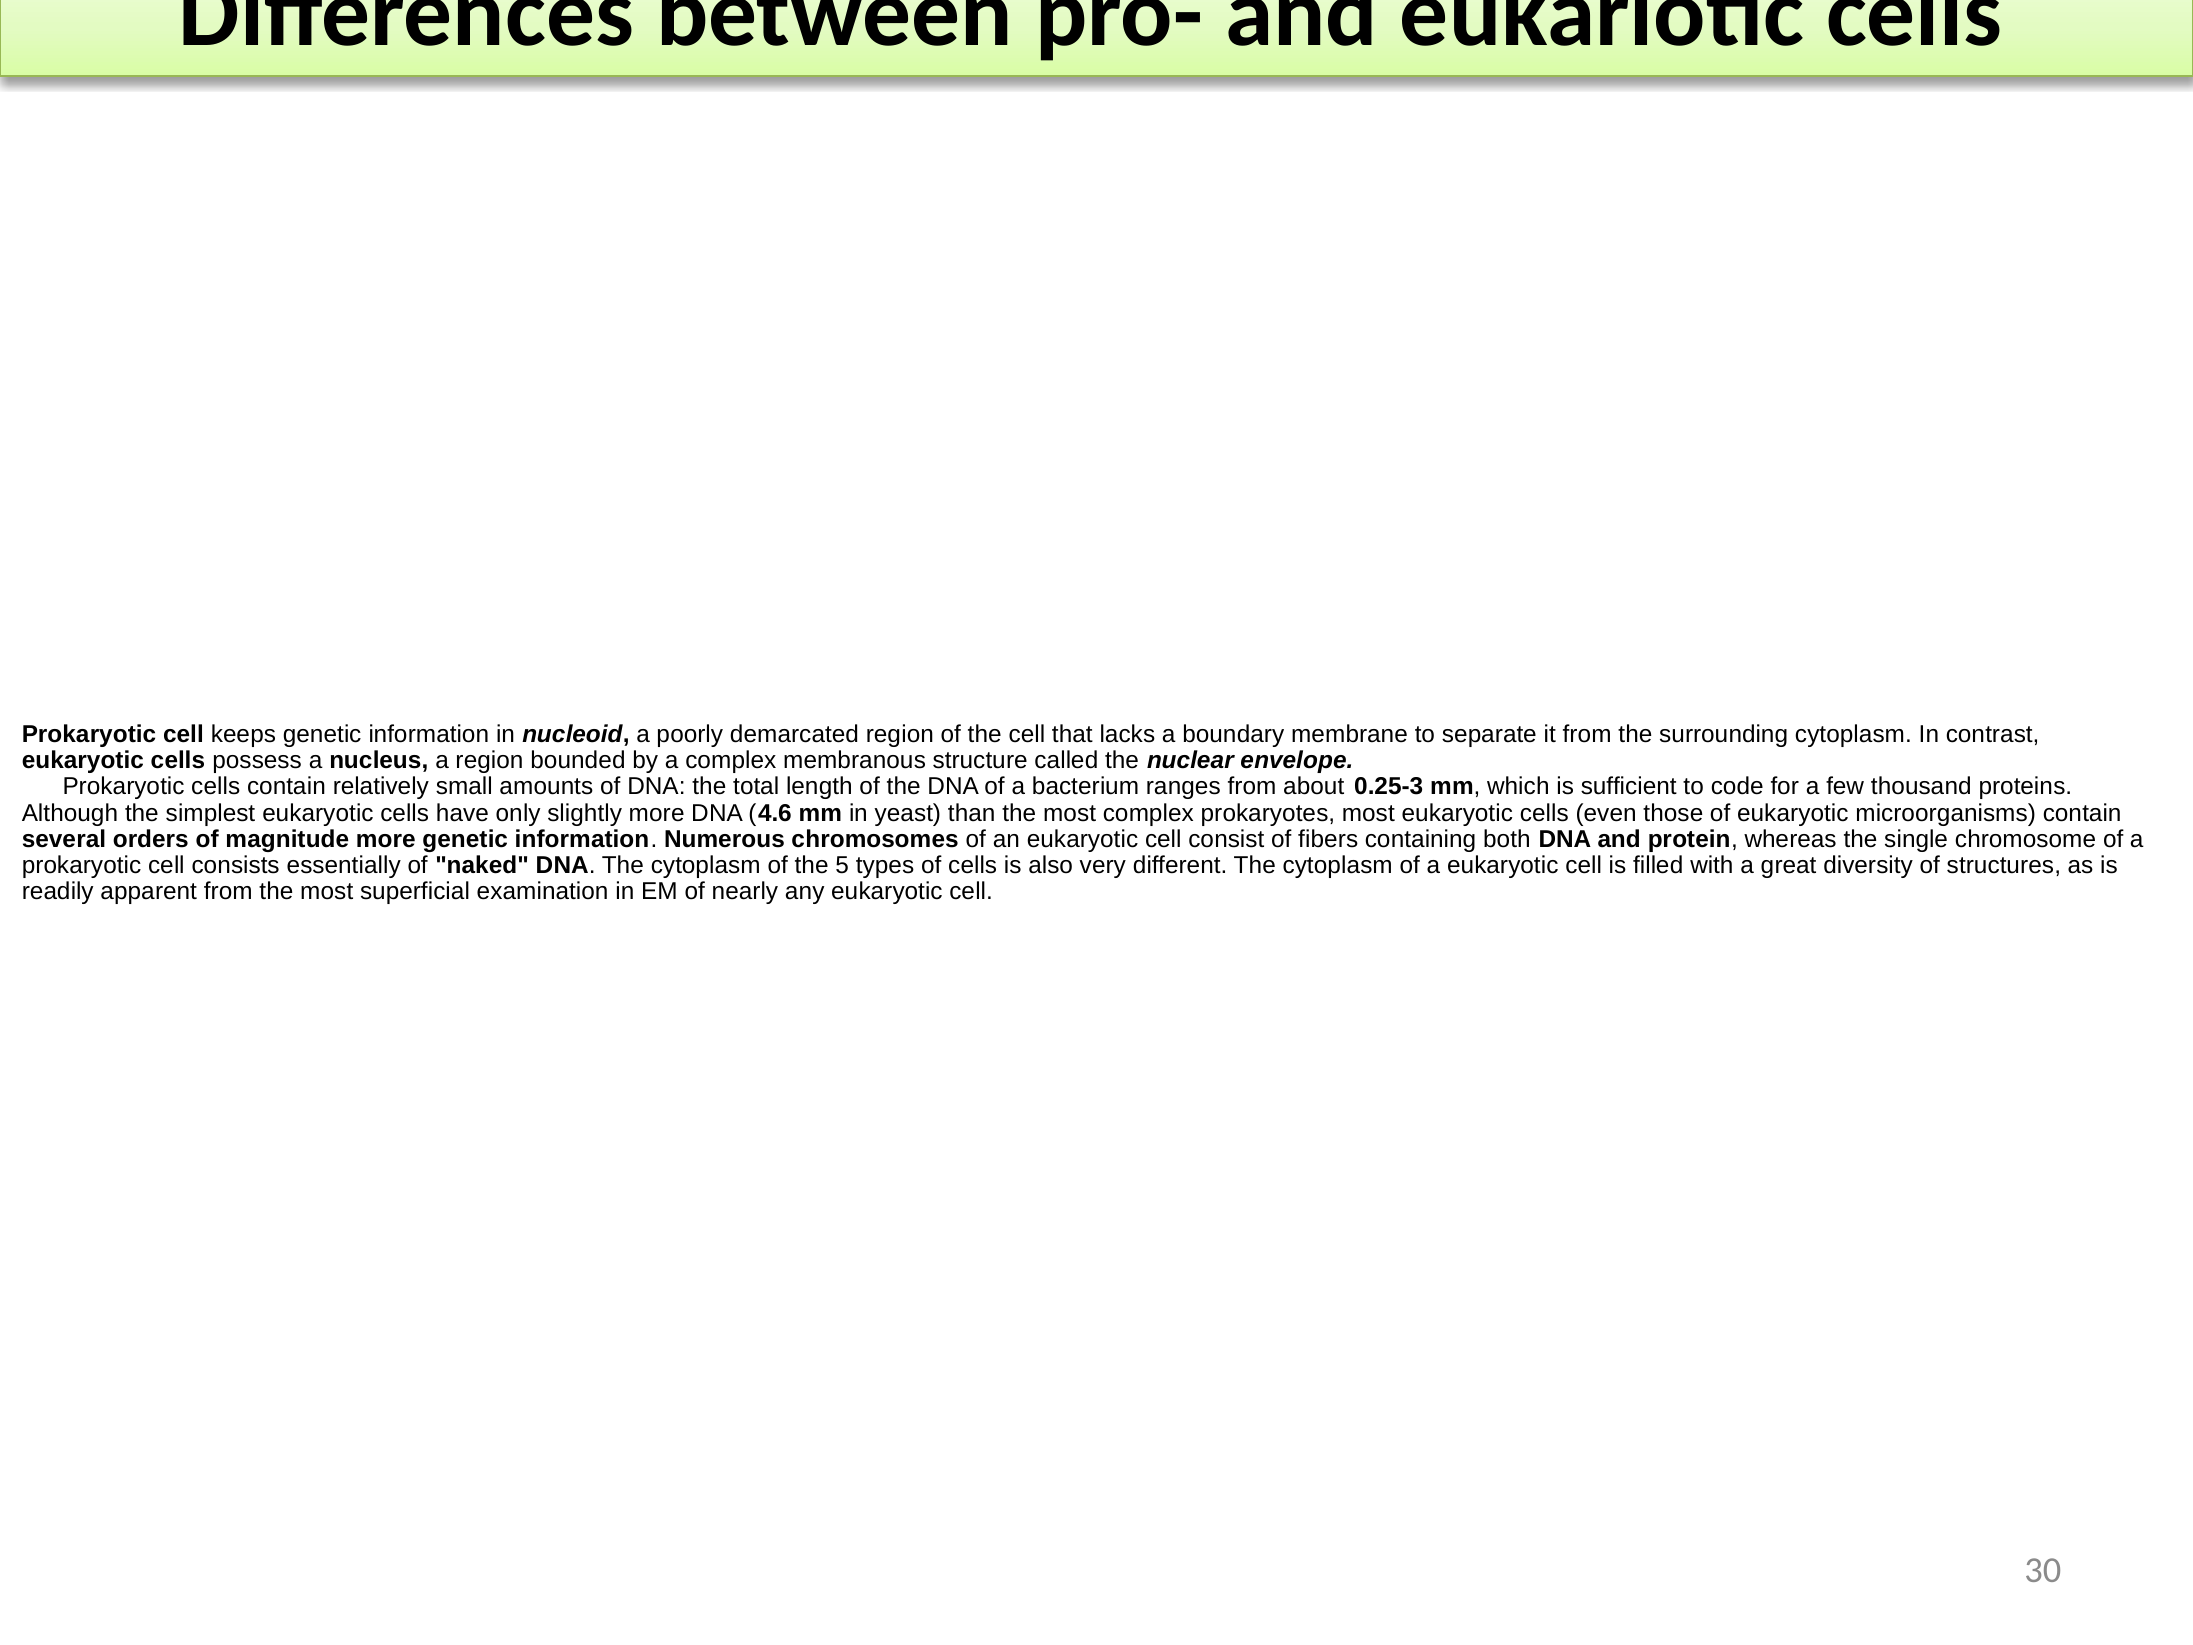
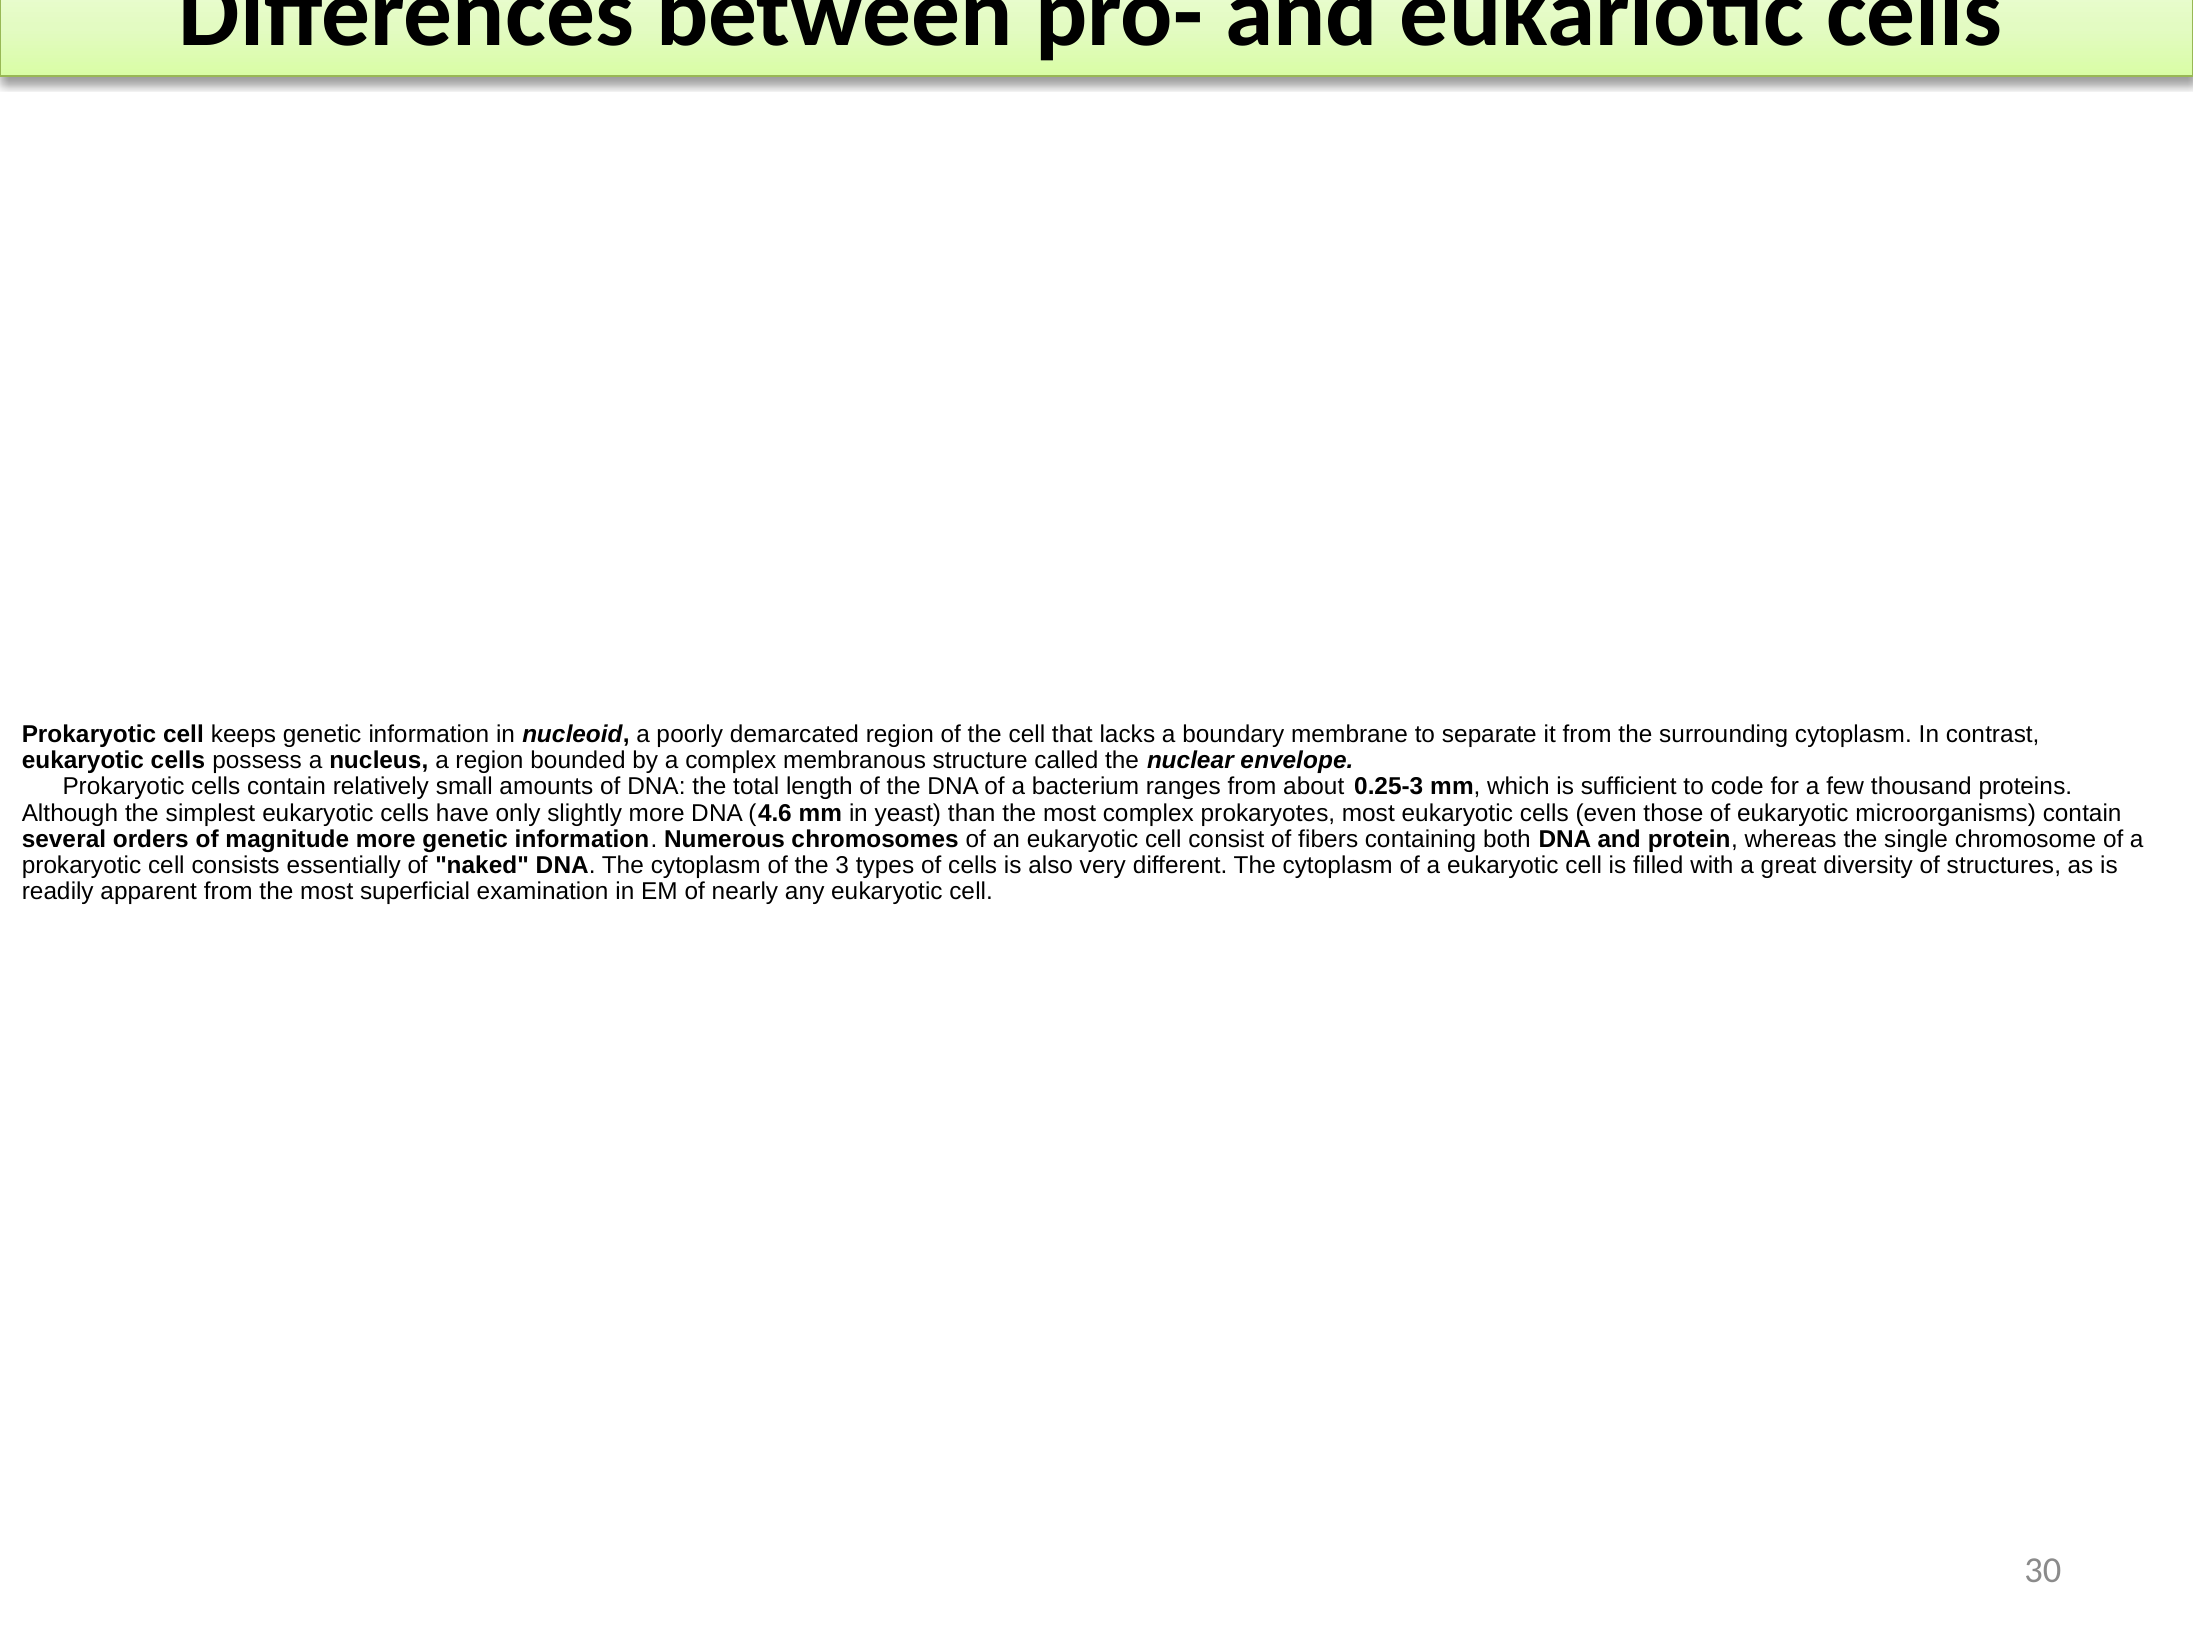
5: 5 -> 3 (842, 865)
